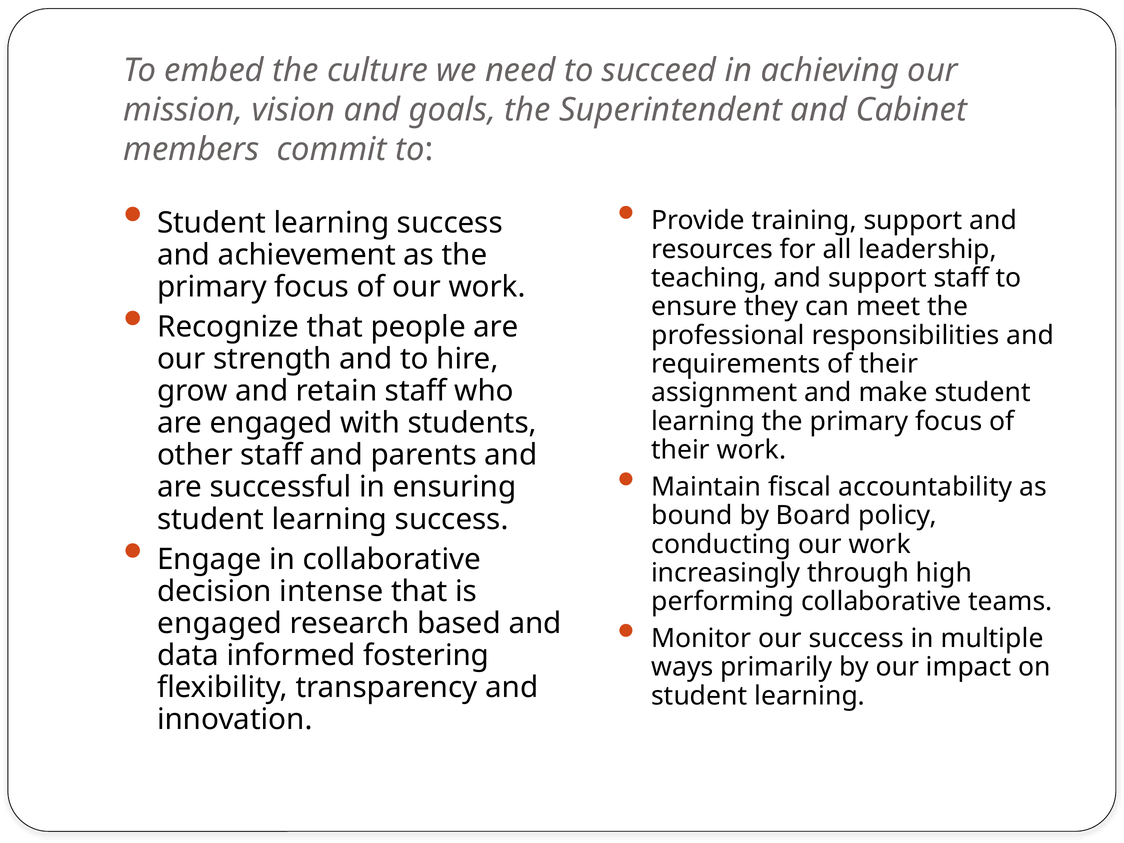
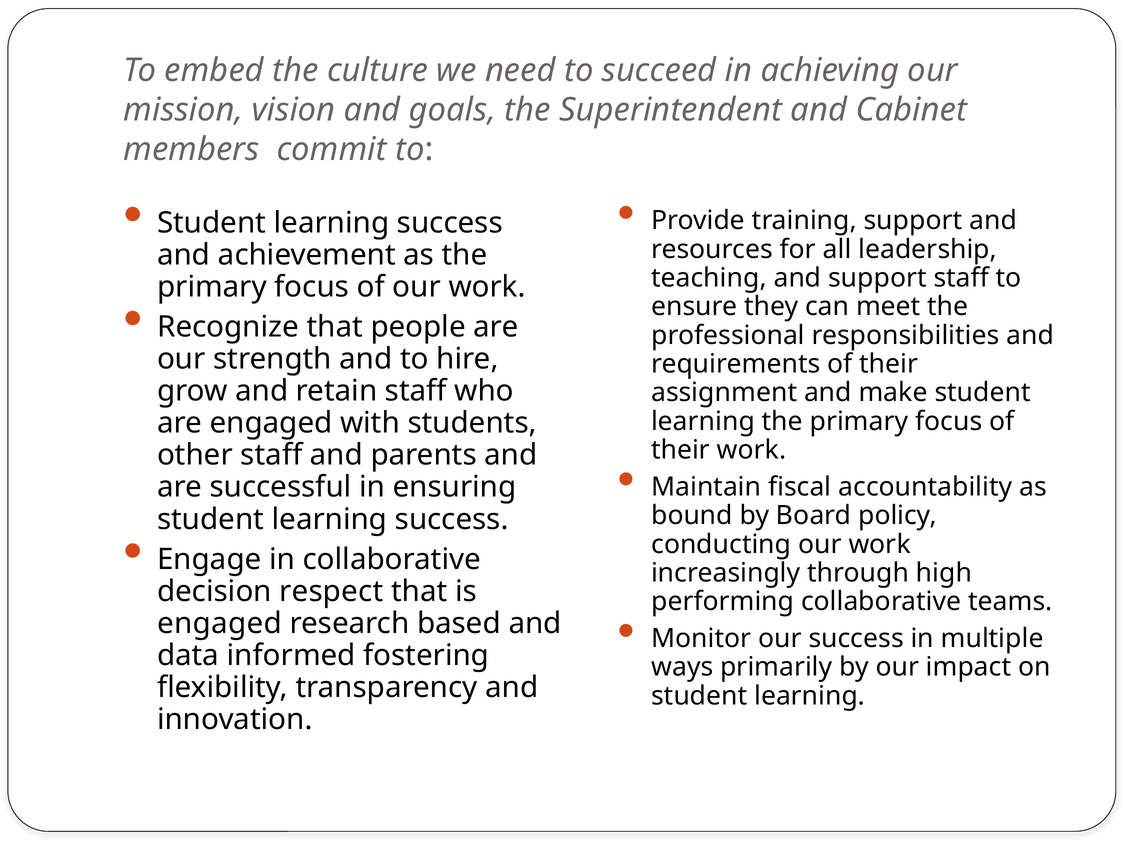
intense: intense -> respect (331, 591)
